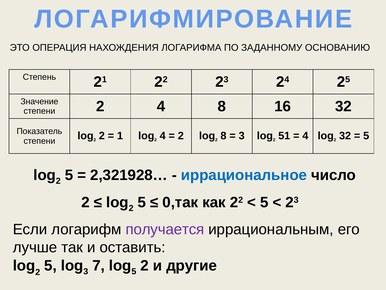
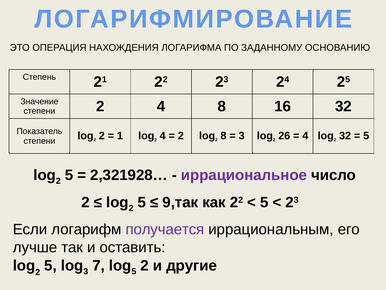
51: 51 -> 26 (284, 136)
иррациональное colour: blue -> purple (244, 175)
0,так: 0,так -> 9,так (180, 202)
